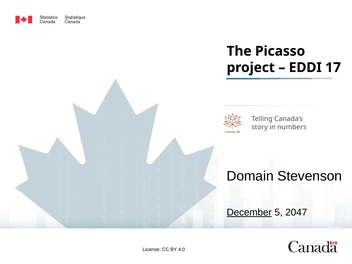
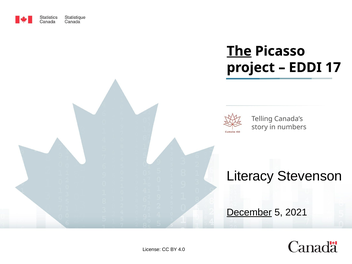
The underline: none -> present (239, 51)
Domain: Domain -> Literacy (250, 176)
2047: 2047 -> 2021 (296, 212)
